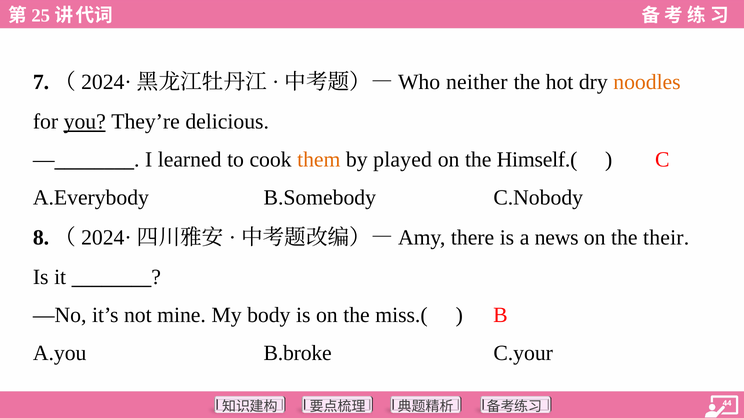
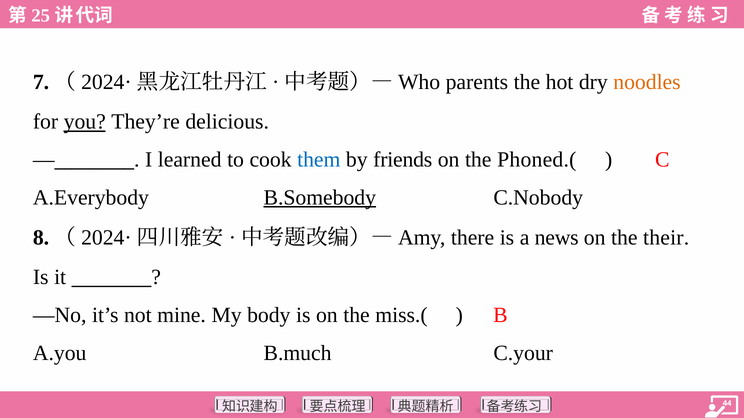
neither: neither -> parents (477, 82)
them colour: orange -> blue (319, 160)
played: played -> friends (403, 160)
Himself.(: Himself.( -> Phoned.( (537, 160)
B.Somebody underline: none -> present (320, 198)
B.broke: B.broke -> B.much (298, 354)
